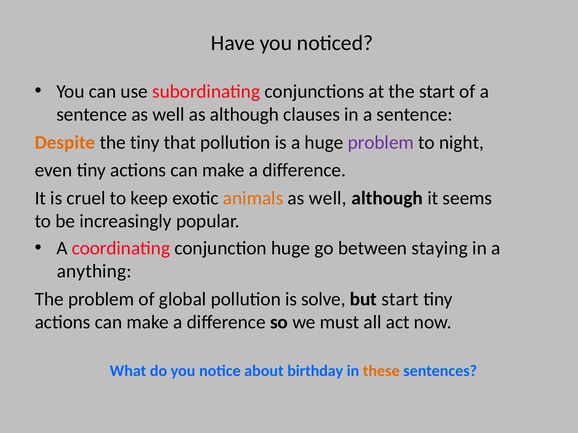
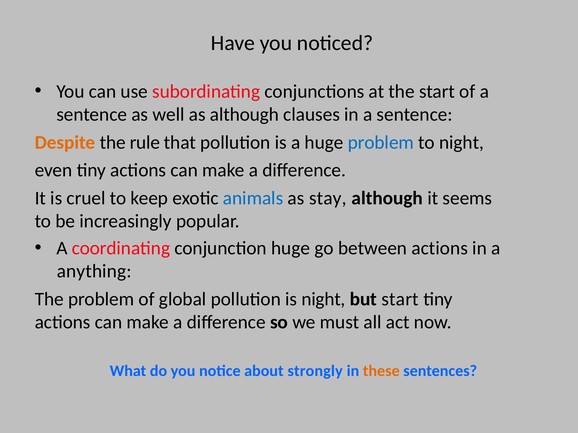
the tiny: tiny -> rule (145, 143)
problem colour: purple -> blue (381, 143)
animals colour: orange -> blue (253, 198)
well: well -> stay (328, 198)
between staying: staying -> actions (440, 248)
is solve: solve -> night (323, 299)
birthday: birthday -> strongly (315, 371)
